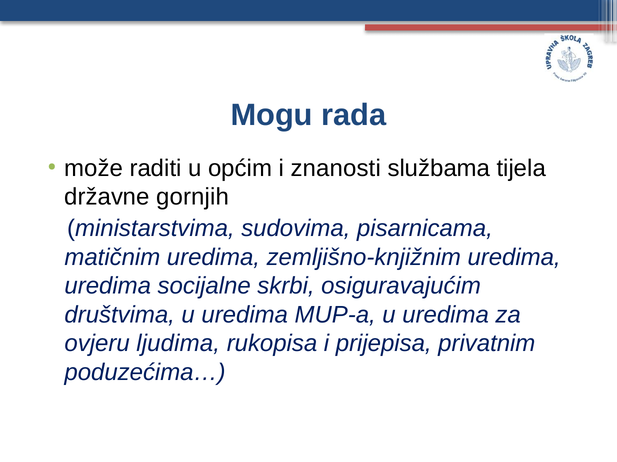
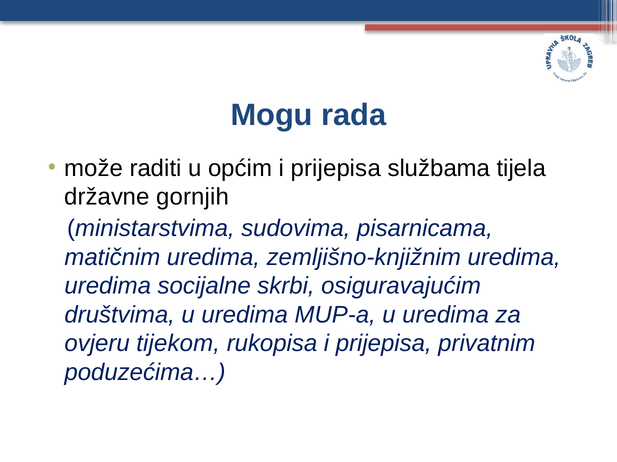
općim i znanosti: znanosti -> prijepisa (336, 169)
ljudima: ljudima -> tijekom (178, 344)
